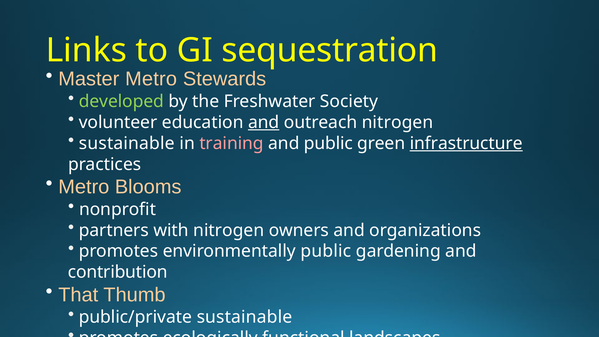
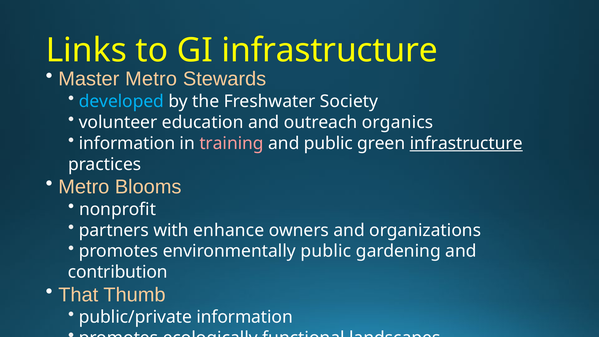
GI sequestration: sequestration -> infrastructure (330, 50)
developed colour: light green -> light blue (121, 101)
and underline: present -> none (264, 122)
outreach nitrogen: nitrogen -> organics (398, 122)
sustainable: sustainable -> information (127, 143)
with nitrogen: nitrogen -> enhance (229, 230)
public/private sustainable: sustainable -> information (245, 317)
